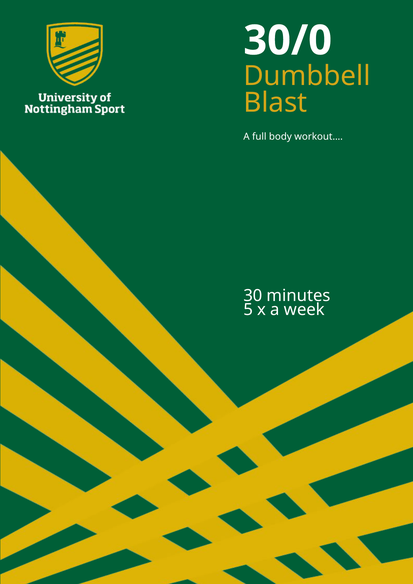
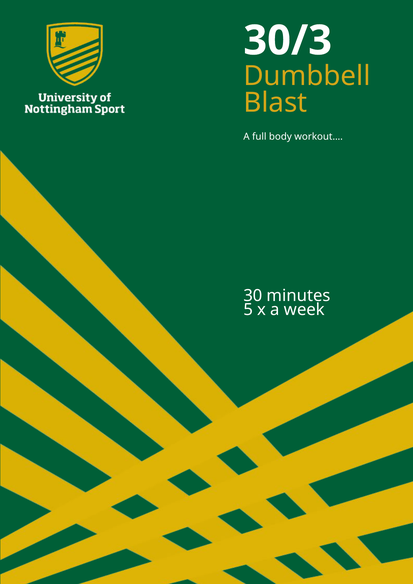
30/0: 30/0 -> 30/3 (288, 41)
